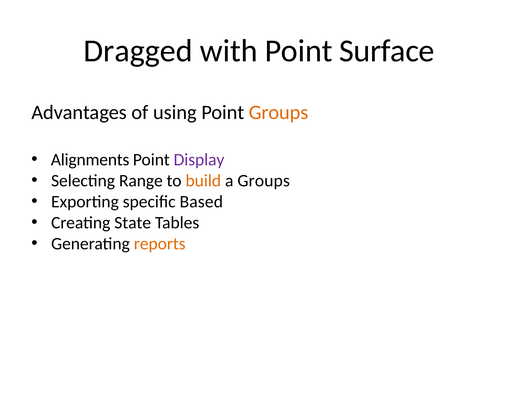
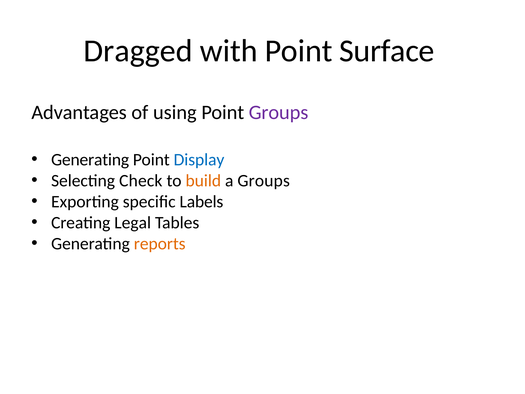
Groups colour: orange -> purple (279, 113)
Alignments: Alignments -> Generating (90, 160)
Display colour: purple -> blue (199, 160)
Range: Range -> Check (141, 181)
Based: Based -> Labels (201, 202)
State: State -> Legal (133, 223)
